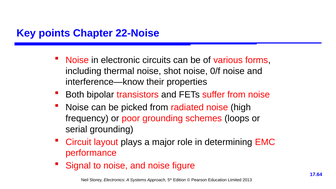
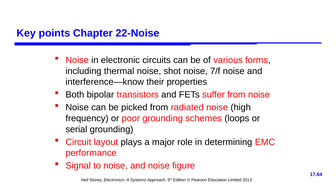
0/f: 0/f -> 7/f (215, 71)
